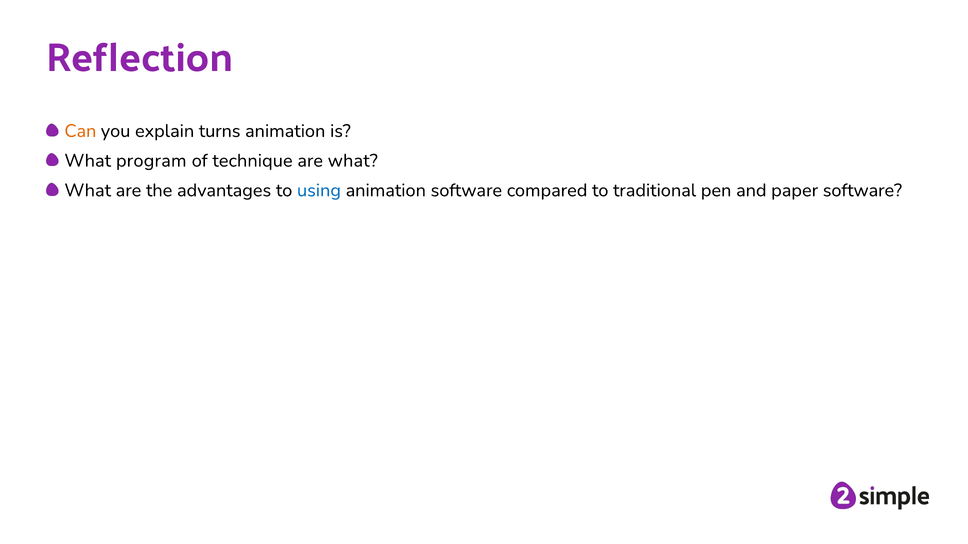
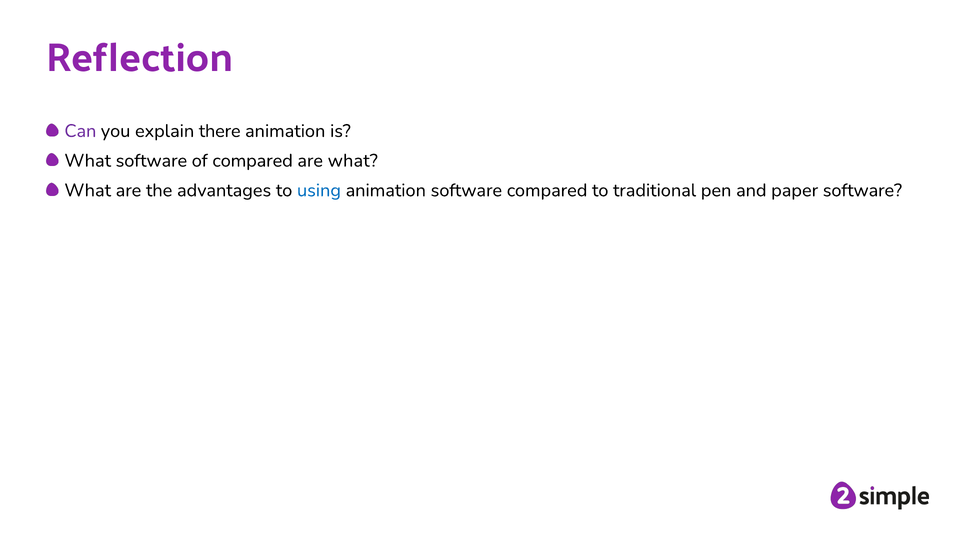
Can colour: orange -> purple (80, 131)
turns: turns -> there (220, 131)
What program: program -> software (151, 161)
of technique: technique -> compared (253, 161)
